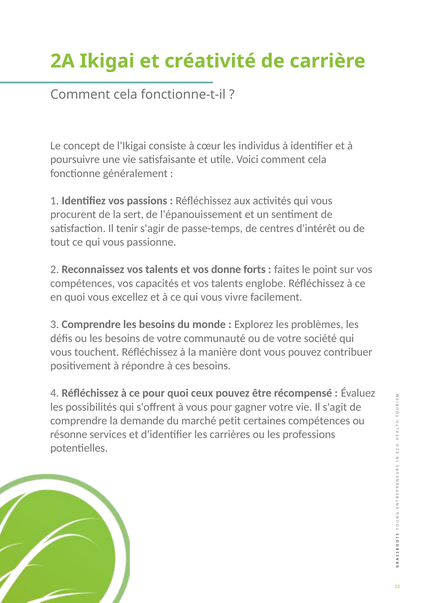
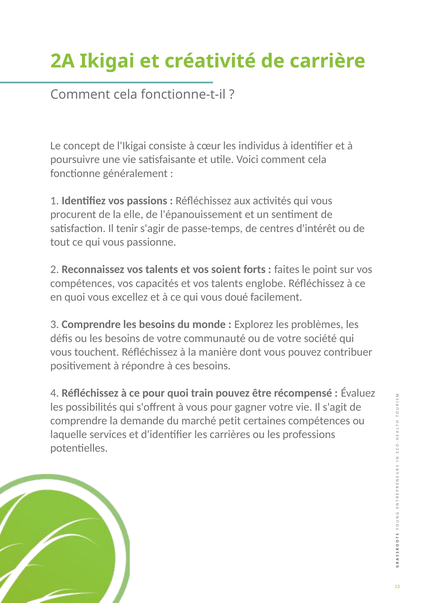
sert: sert -> elle (133, 214)
donne: donne -> soient (226, 269)
vivre: vivre -> doué (236, 297)
ceux: ceux -> train (202, 393)
résonne: résonne -> laquelle (69, 434)
